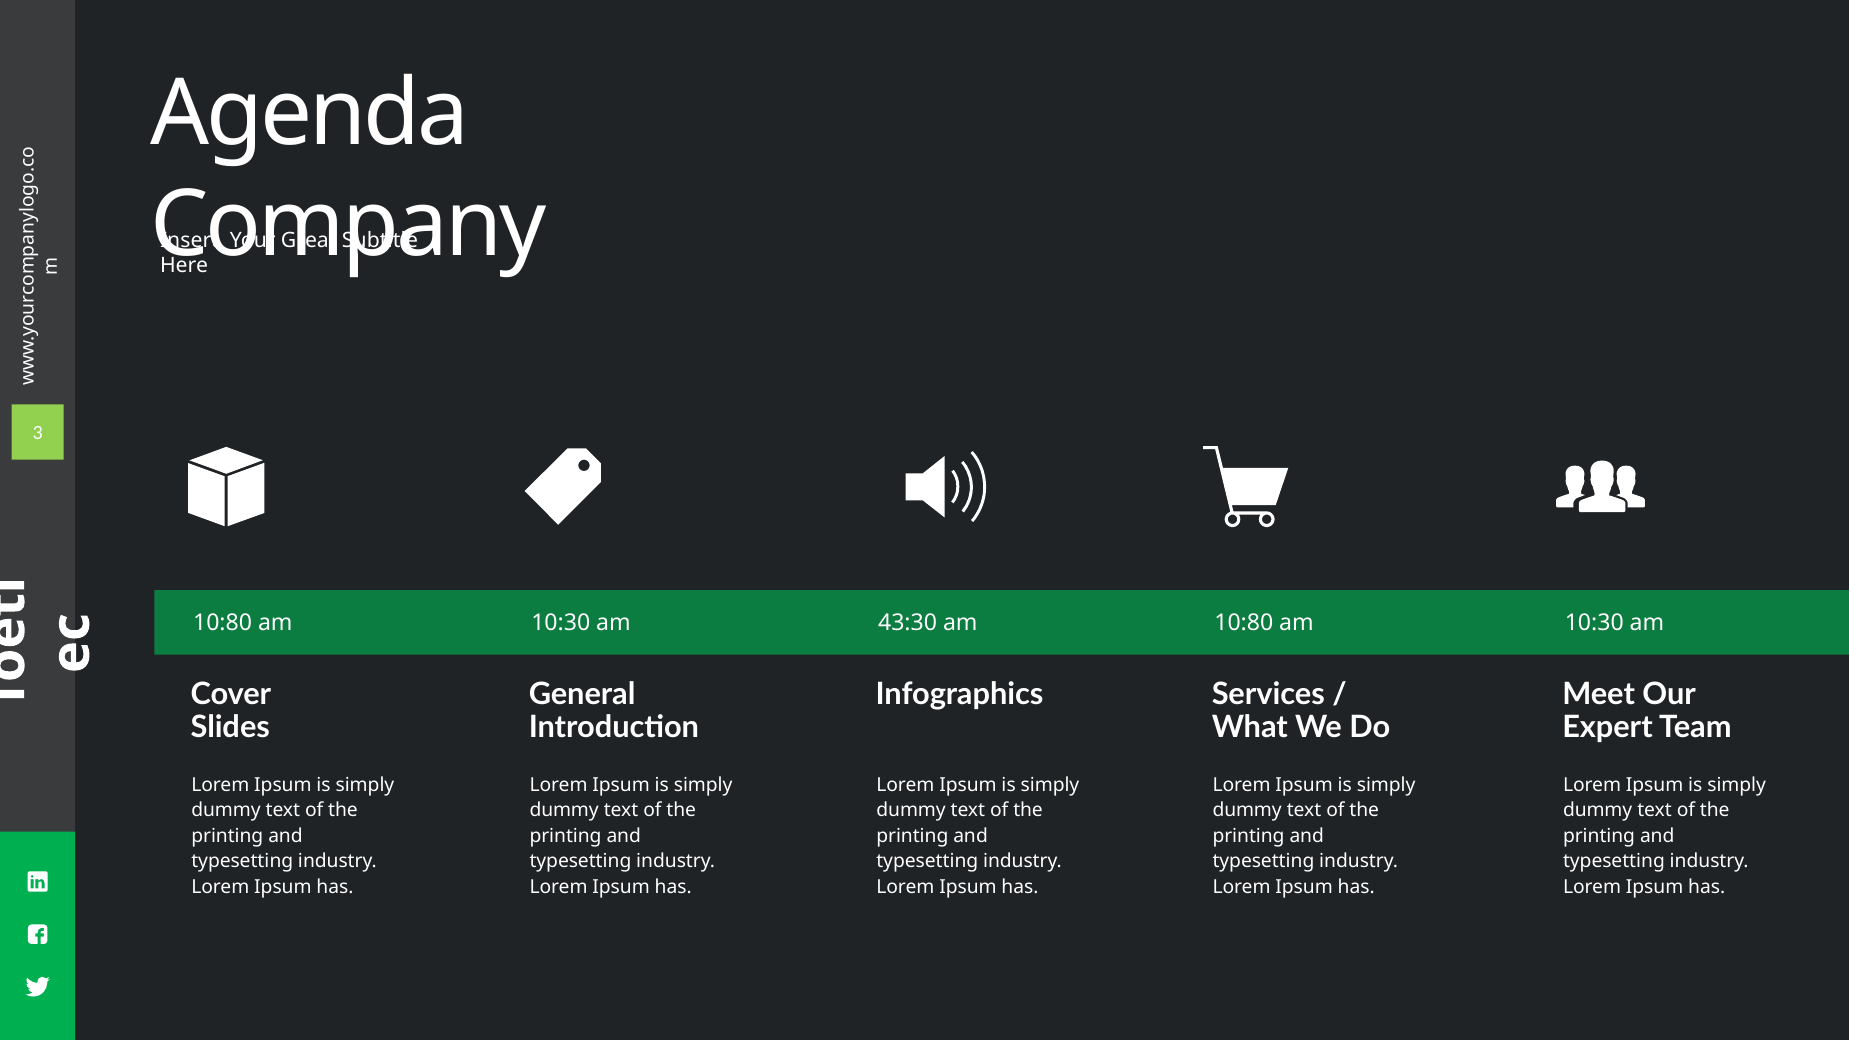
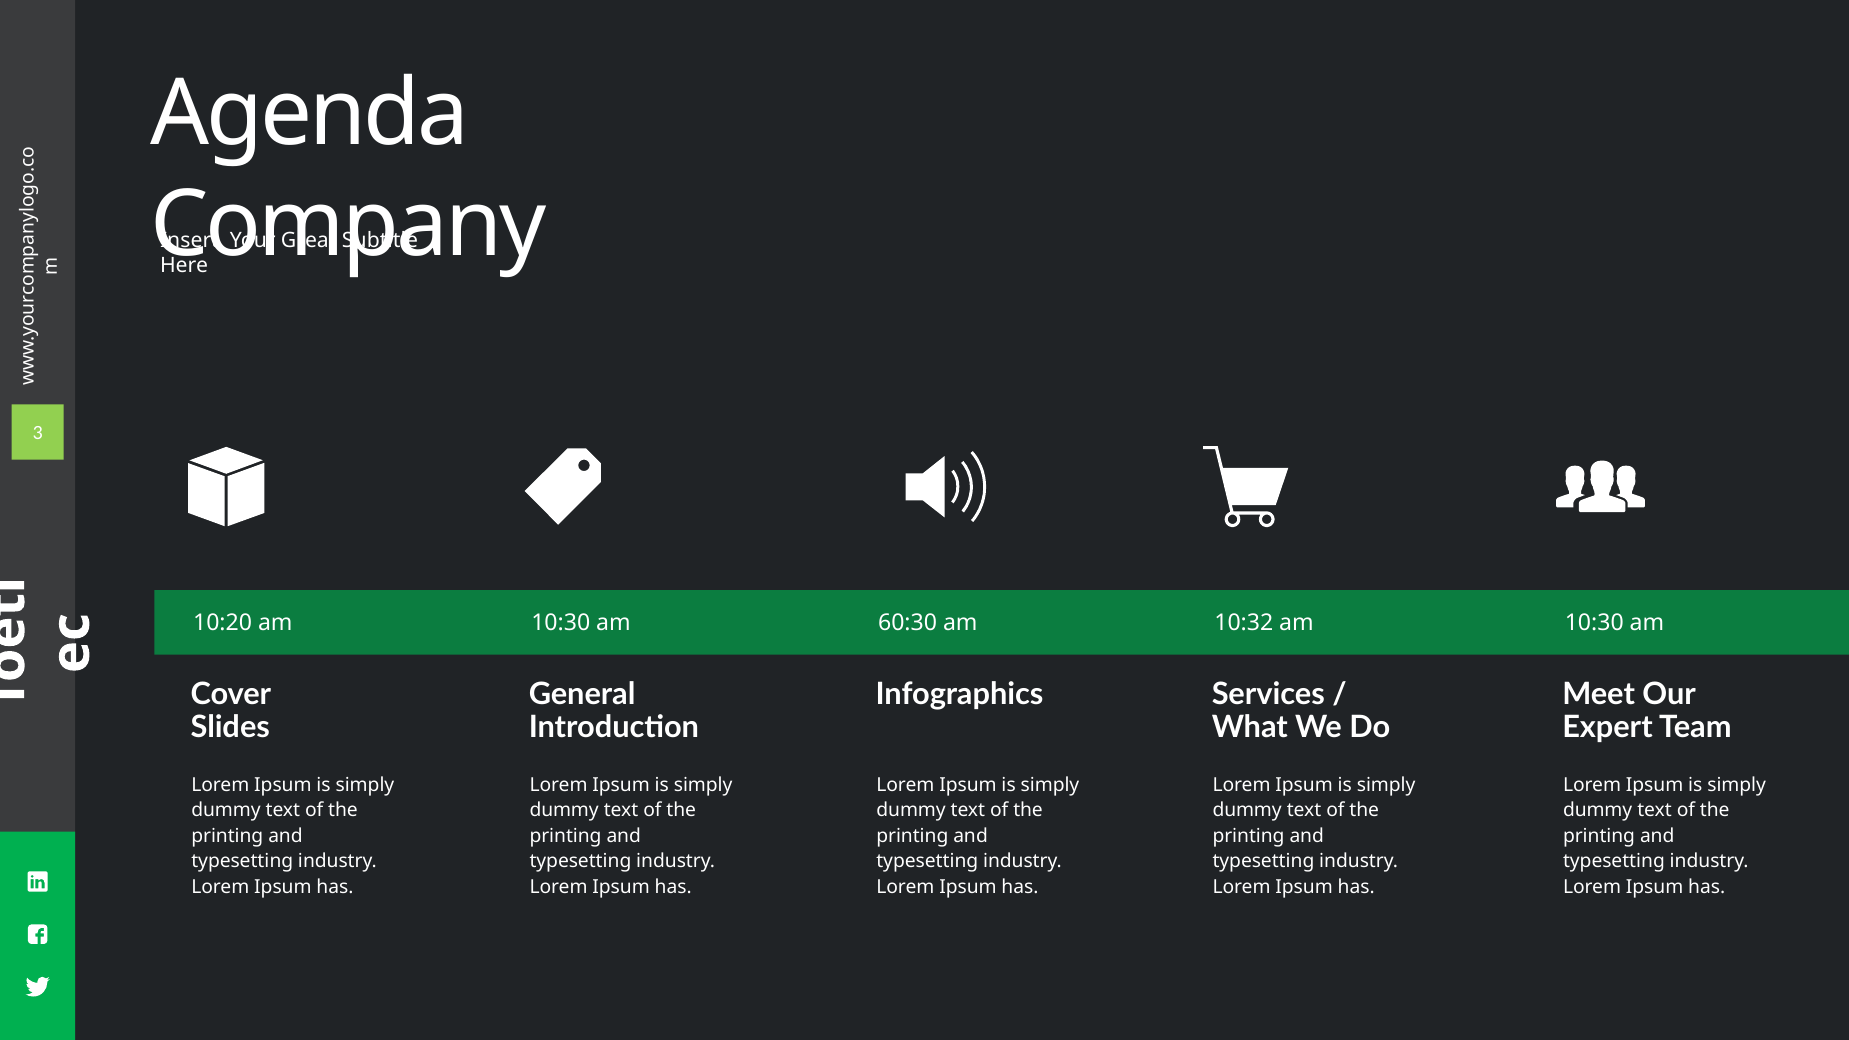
10:80: 10:80 -> 10:20 (223, 623)
43:30: 43:30 -> 60:30 (908, 623)
10:80: 10:80 -> 10:32 (1244, 623)
